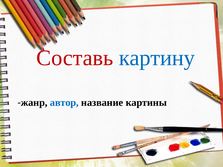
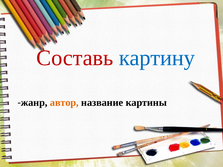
автор colour: blue -> orange (64, 103)
